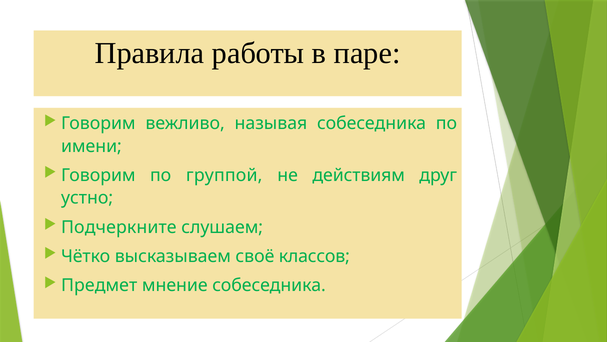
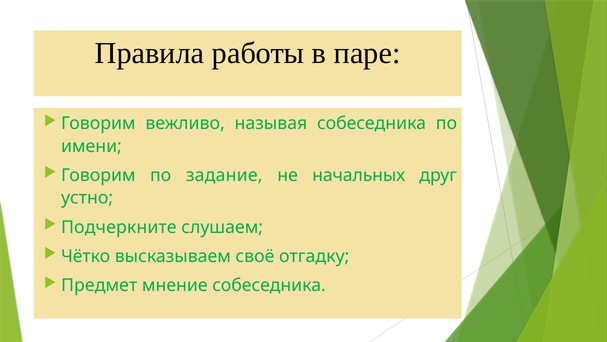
группой: группой -> задание (224, 175)
действиям: действиям -> начальных (359, 175)
классов: классов -> отгадку (314, 256)
